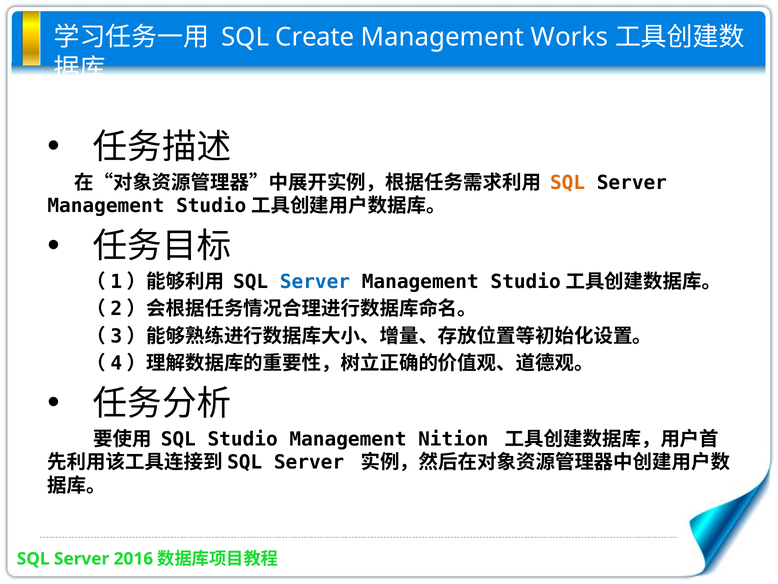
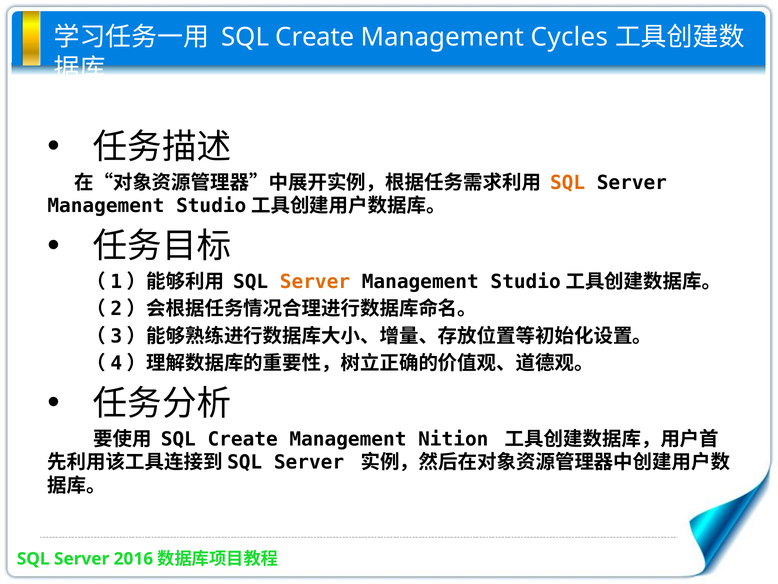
Works: Works -> Cycles (570, 37)
Server colour: blue -> orange (315, 281)
Studio: Studio -> Create (243, 439)
